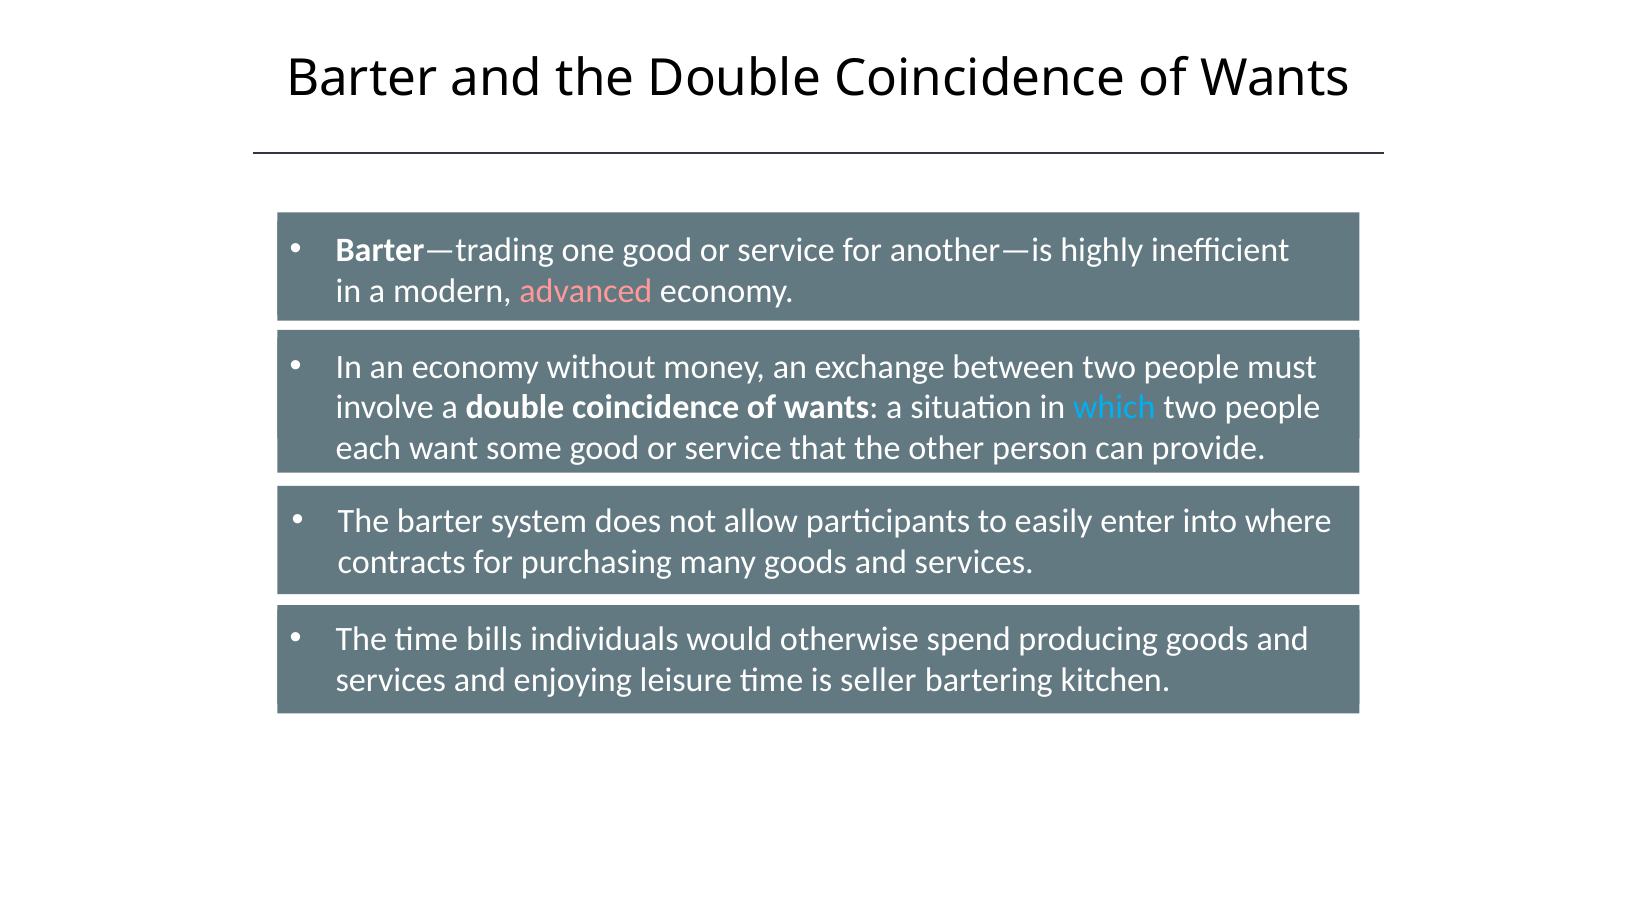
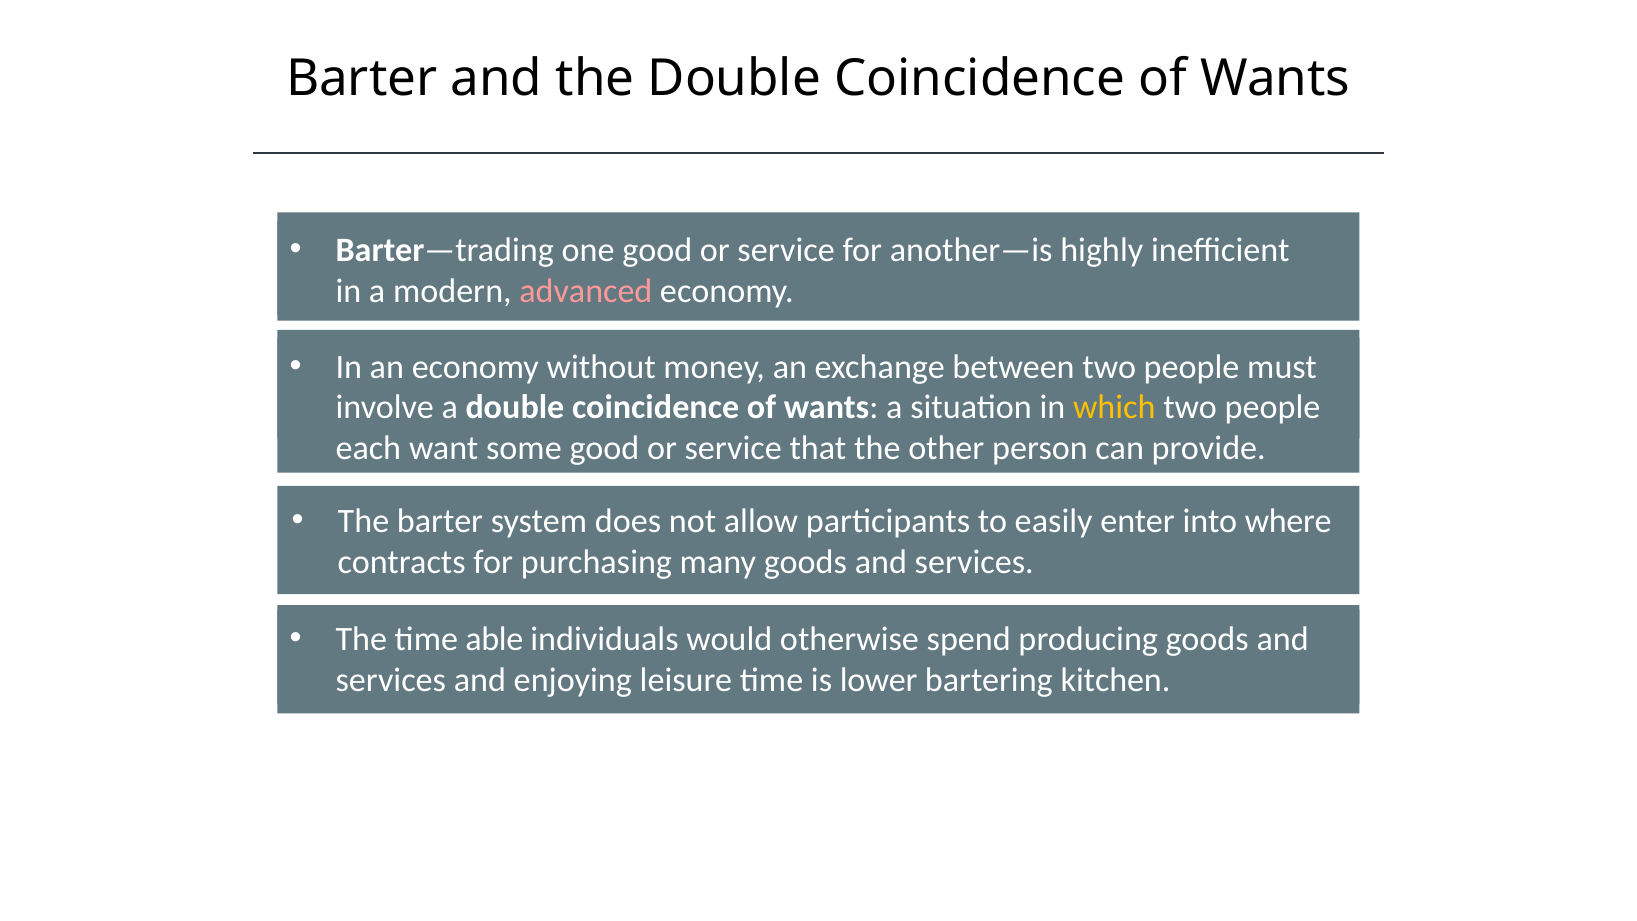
which colour: light blue -> yellow (1114, 408)
bills: bills -> able (494, 639)
seller: seller -> lower (879, 680)
